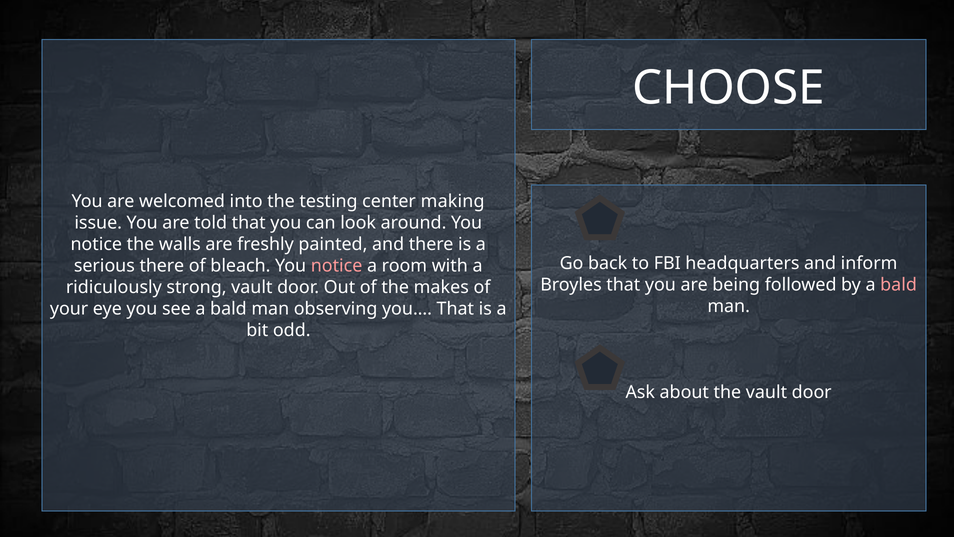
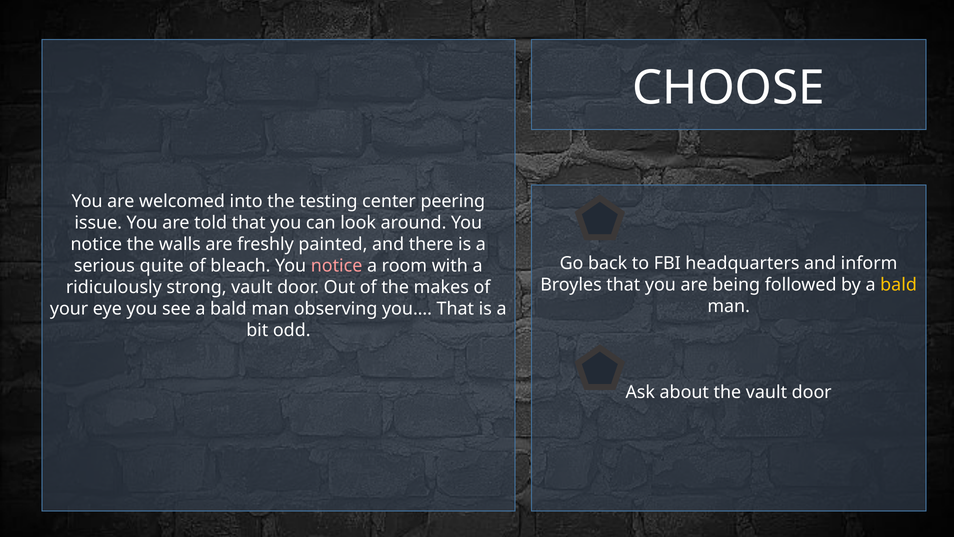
making: making -> peering (453, 201)
serious there: there -> quite (162, 265)
bald colour: pink -> yellow (899, 285)
